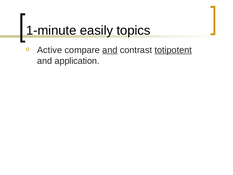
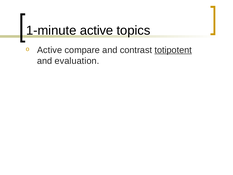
1-minute easily: easily -> active (97, 30)
and underline: present -> none (110, 50)
application: application -> evaluation (77, 61)
